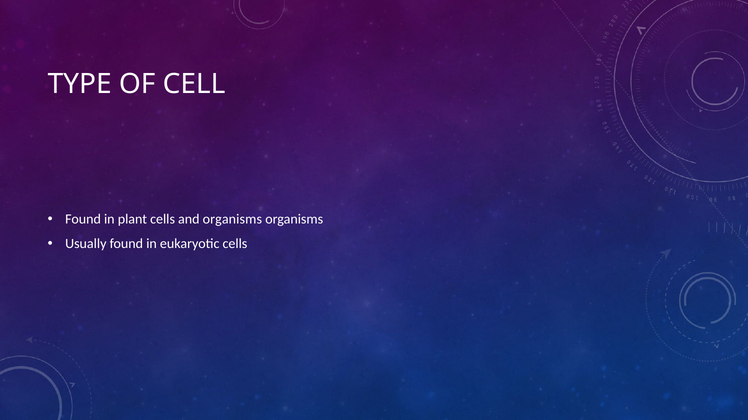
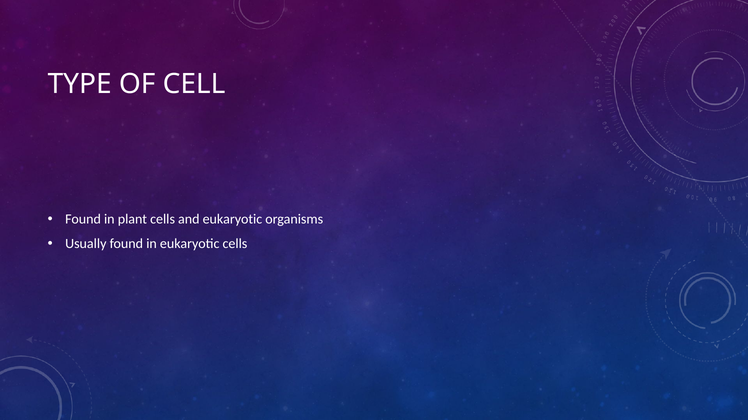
and organisms: organisms -> eukaryotic (232, 220)
